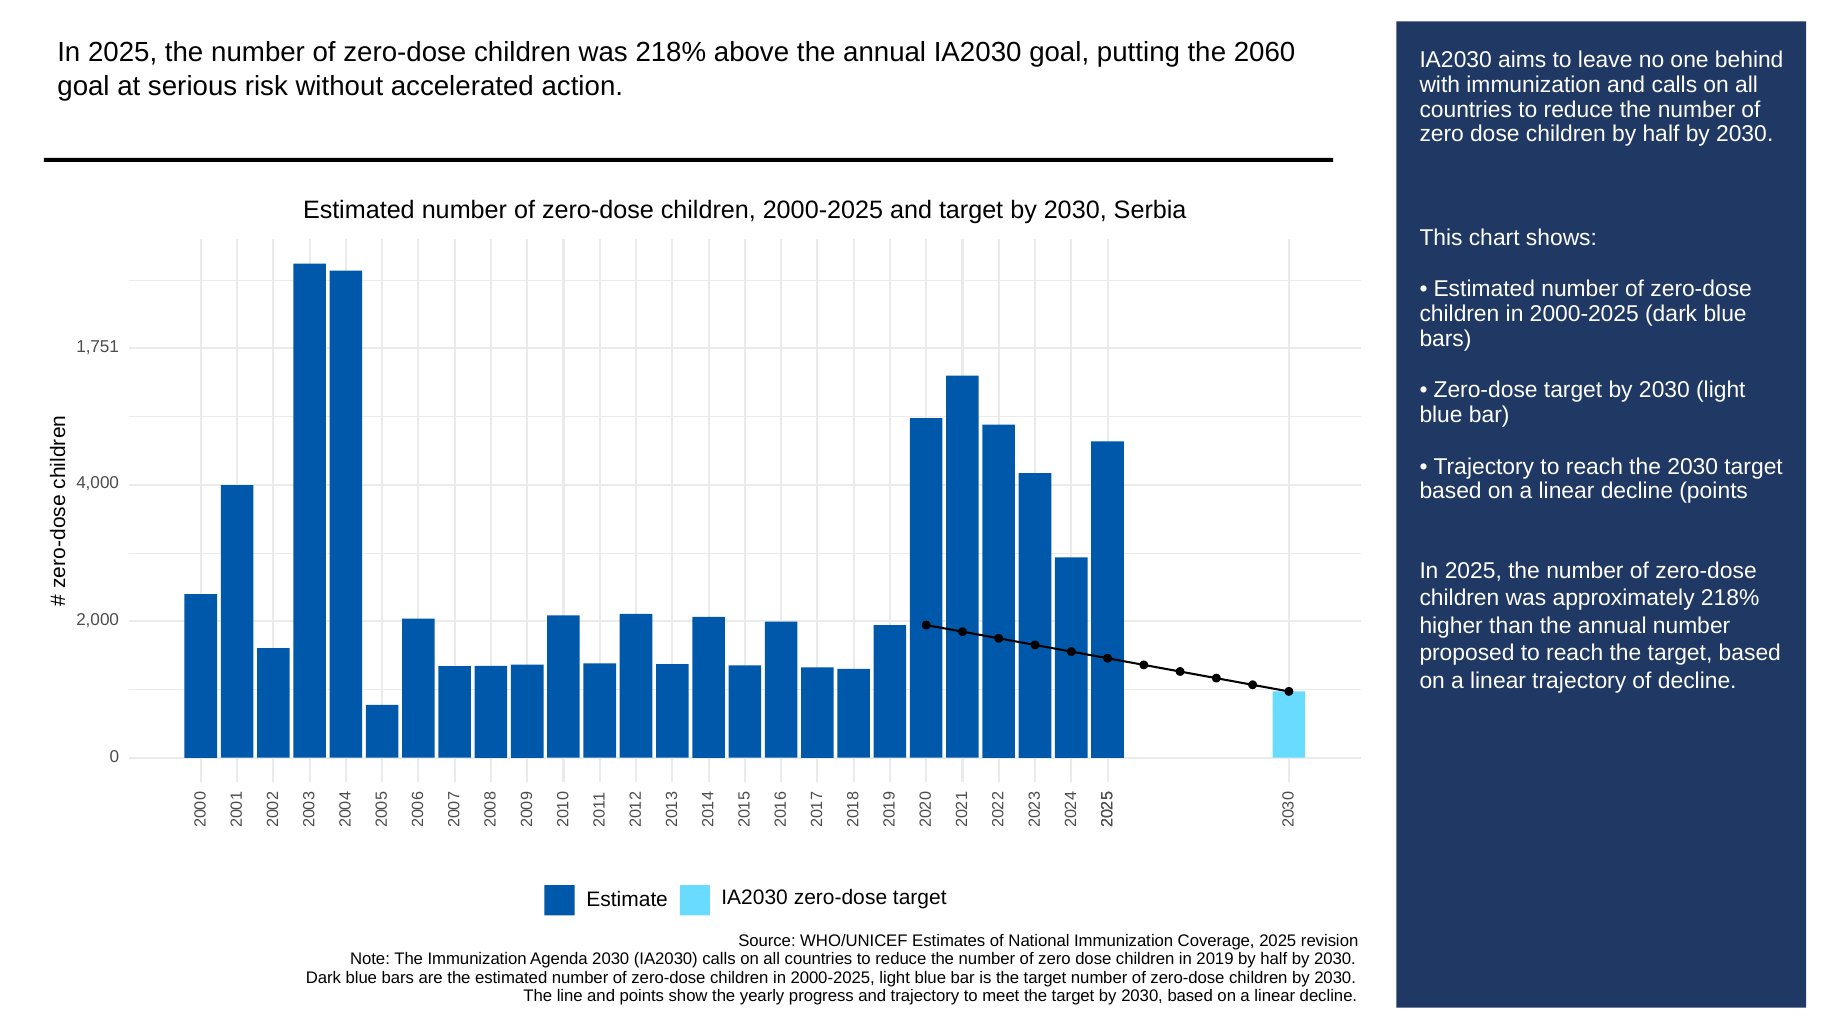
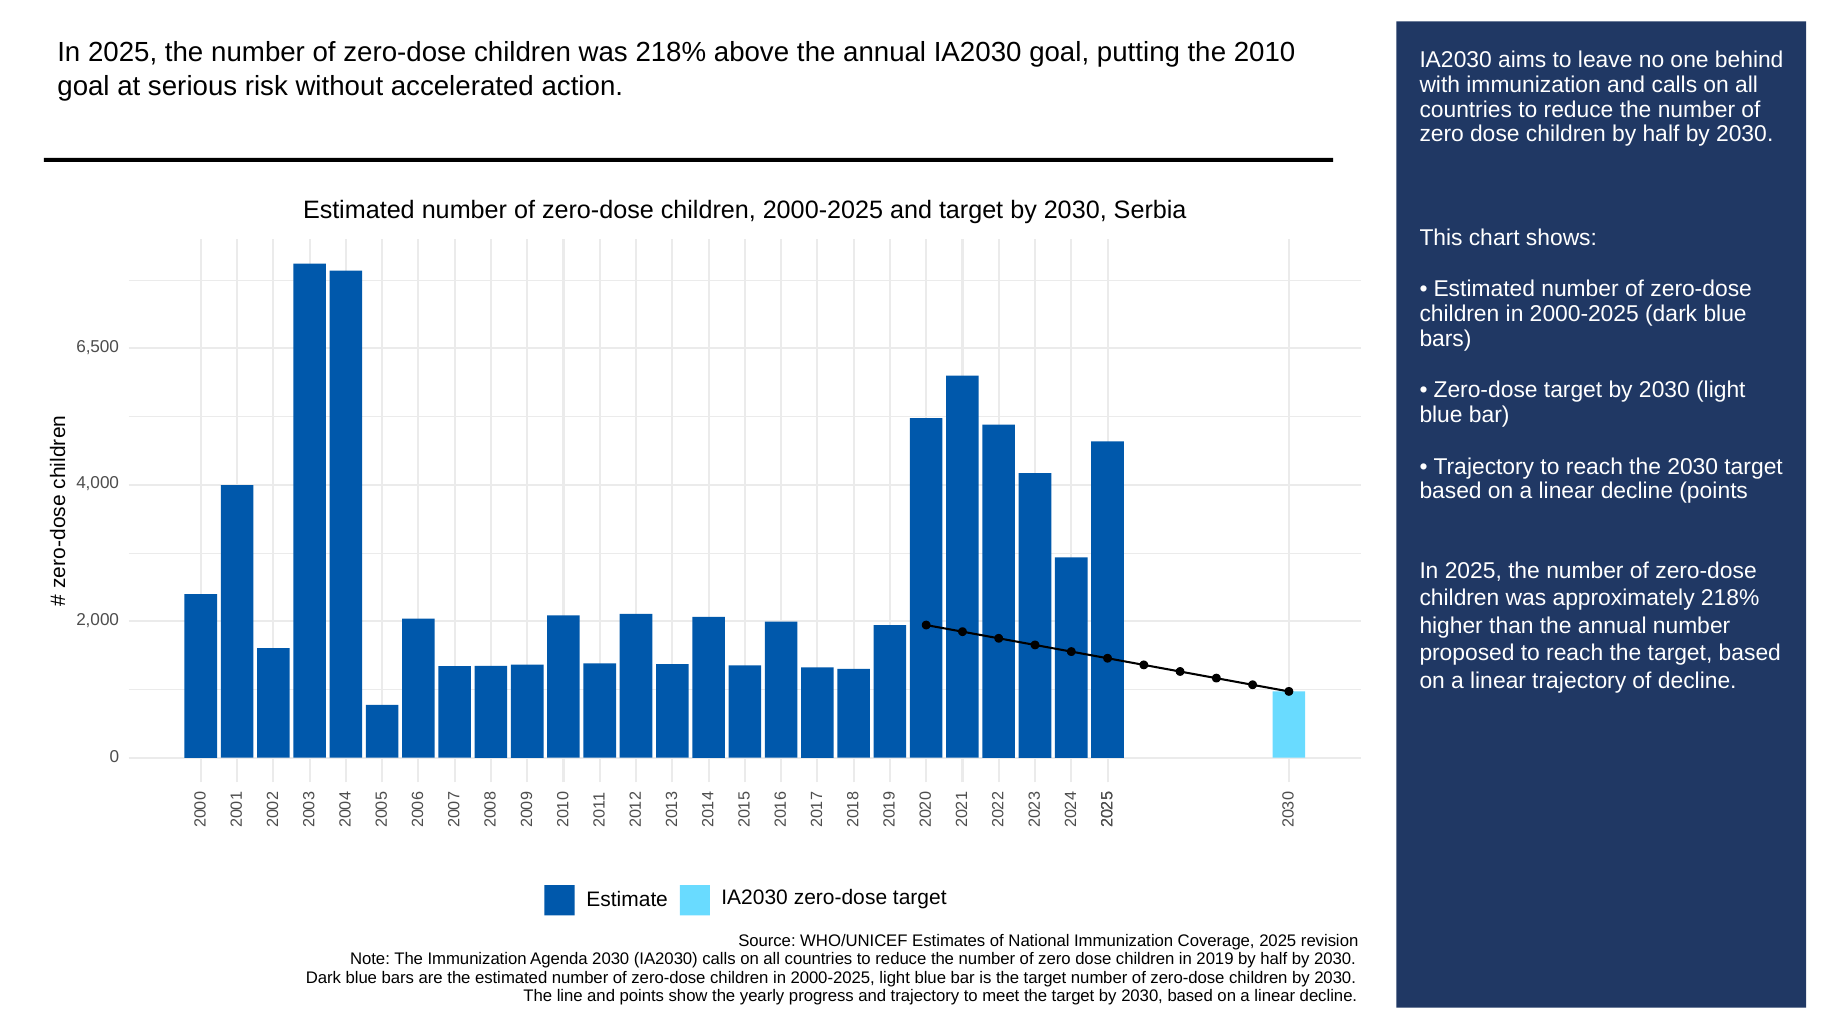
2060: 2060 -> 2010 (1265, 53)
1,751: 1,751 -> 6,500 (98, 347)
